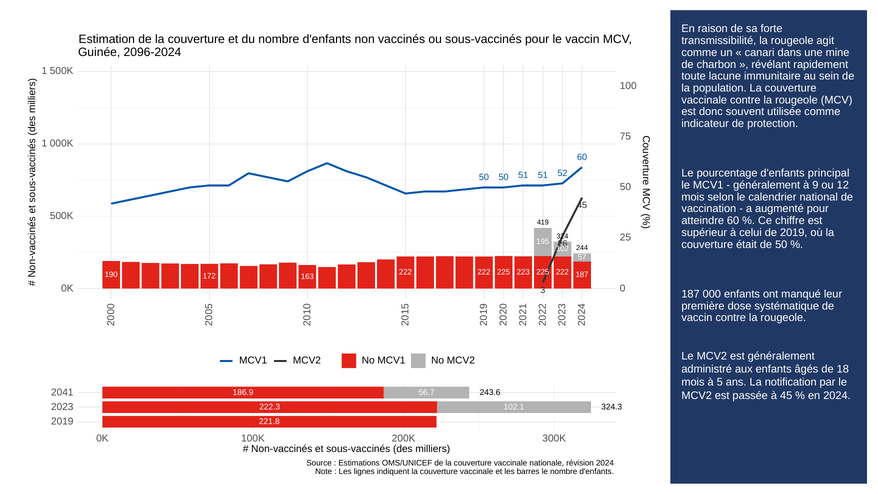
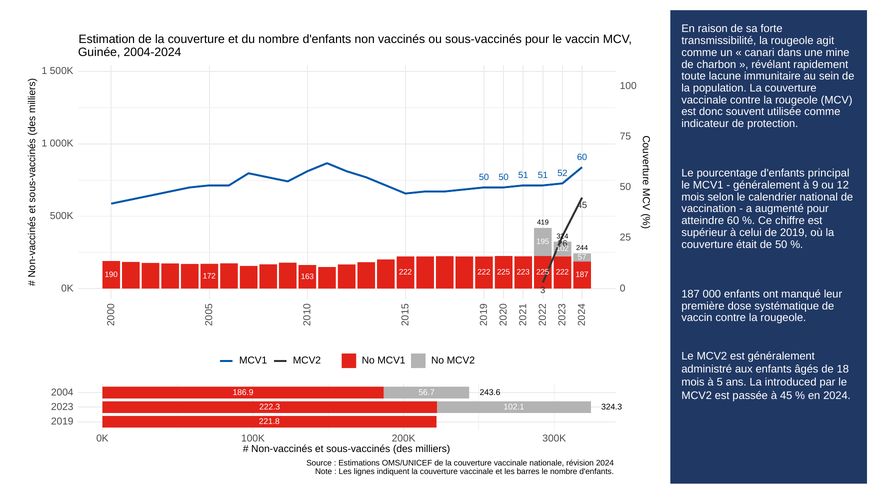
2096-2024: 2096-2024 -> 2004-2024 (152, 52)
notification: notification -> introduced (791, 382)
2041: 2041 -> 2004 (62, 392)
